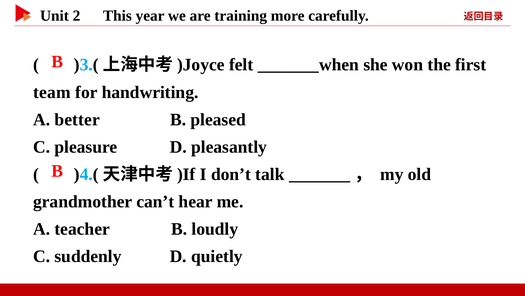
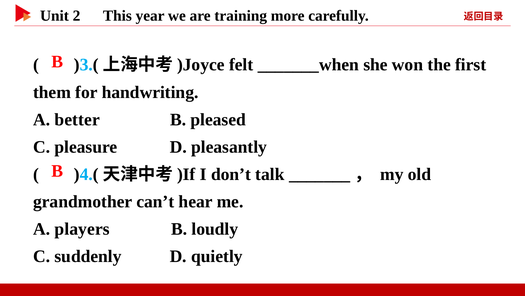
team: team -> them (52, 92)
teacher: teacher -> players (82, 229)
